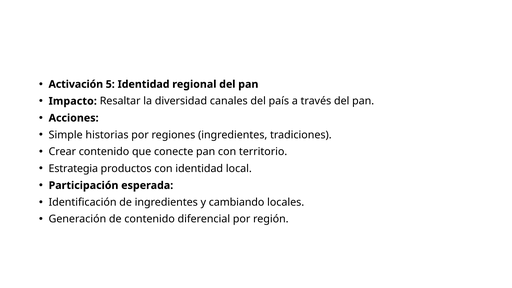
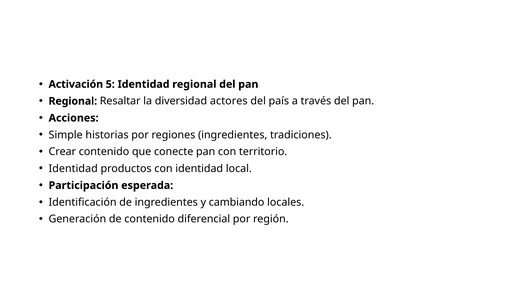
Impacto: Impacto -> Regional (73, 101)
canales: canales -> actores (229, 101)
Estrategia: Estrategia -> Identidad (73, 169)
